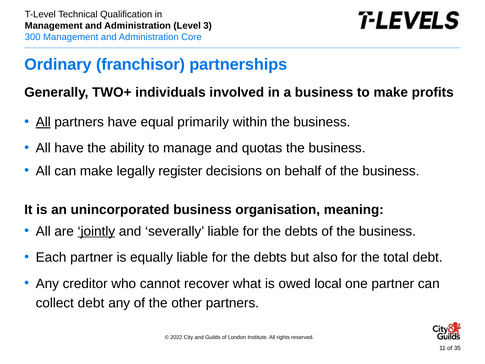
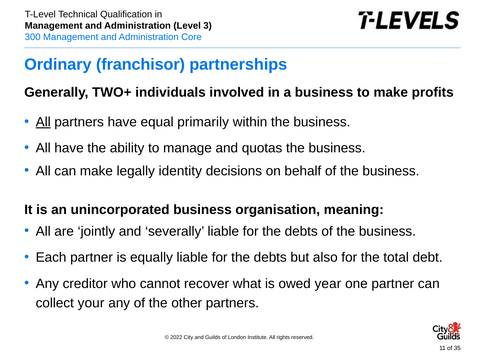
register: register -> identity (180, 171)
jointly underline: present -> none (96, 231)
local: local -> year (328, 283)
collect debt: debt -> your (91, 303)
